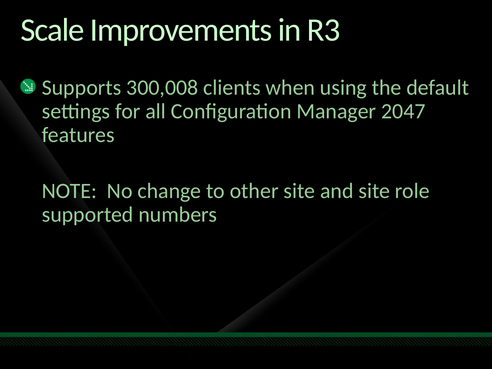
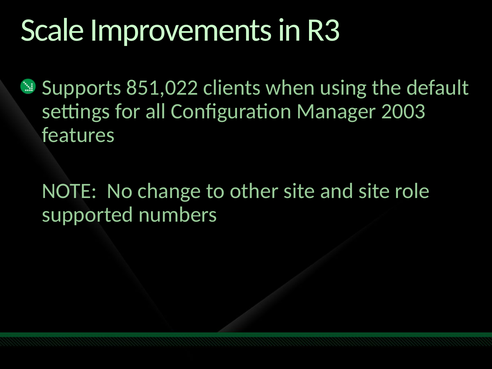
300,008: 300,008 -> 851,022 (162, 88)
2047: 2047 -> 2003 (403, 111)
